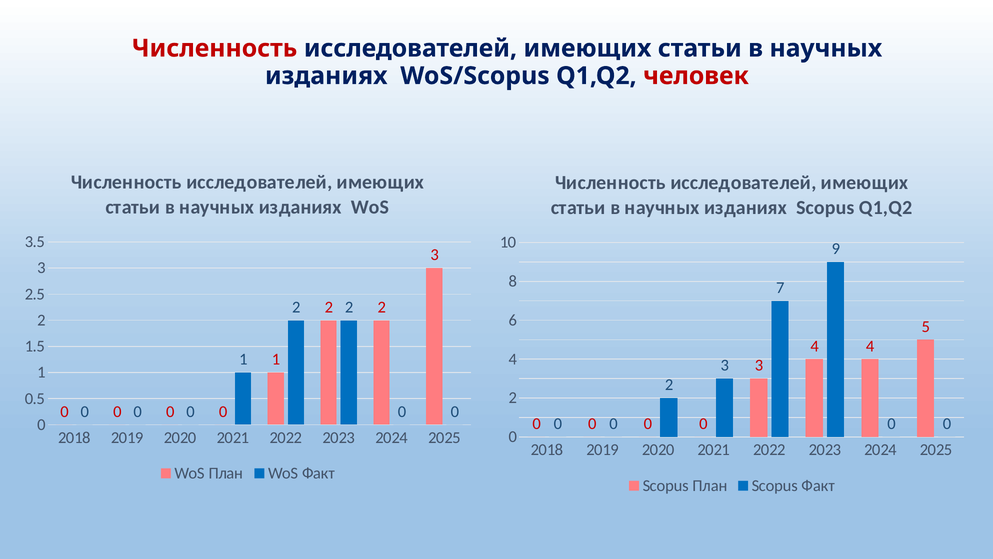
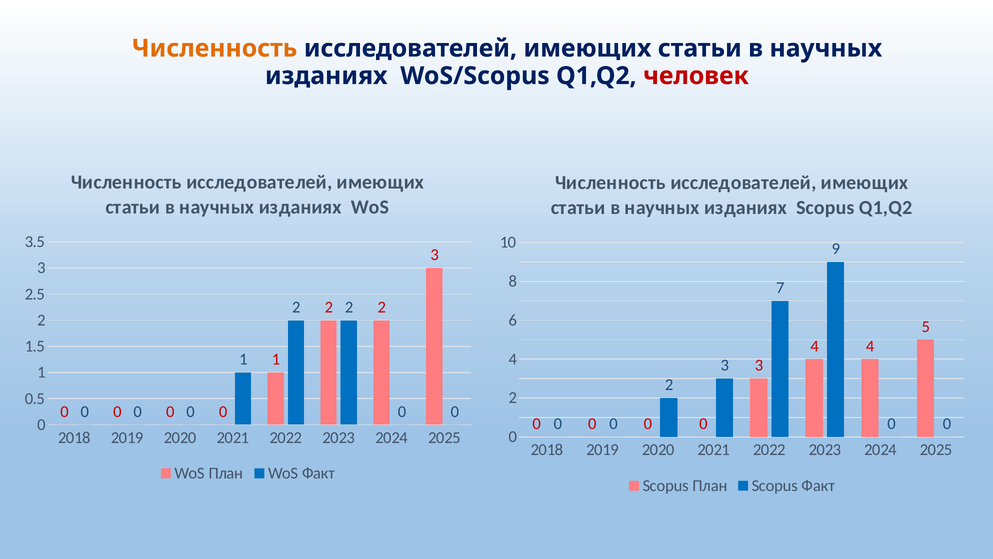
Численность colour: red -> orange (215, 48)
